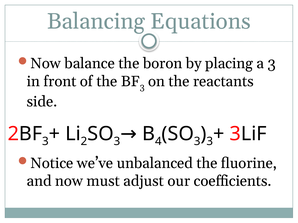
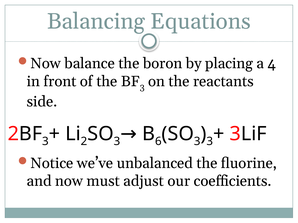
a 3: 3 -> 4 (272, 64)
4: 4 -> 6 (158, 142)
